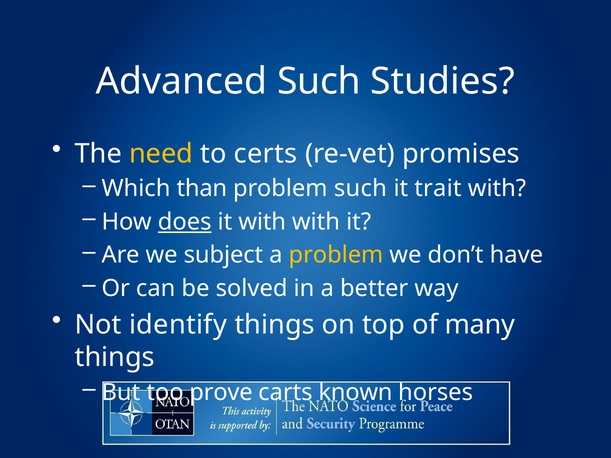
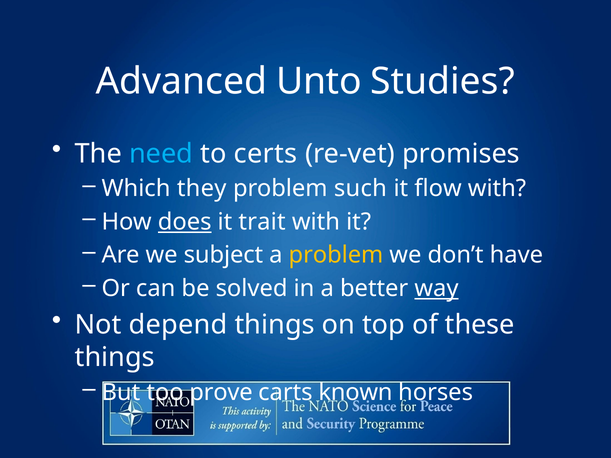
Advanced Such: Such -> Unto (319, 82)
need colour: yellow -> light blue (161, 154)
than: than -> they (202, 189)
trait: trait -> flow (438, 189)
it with: with -> trait (262, 222)
way underline: none -> present (436, 289)
identify: identify -> depend (178, 325)
many: many -> these (480, 325)
